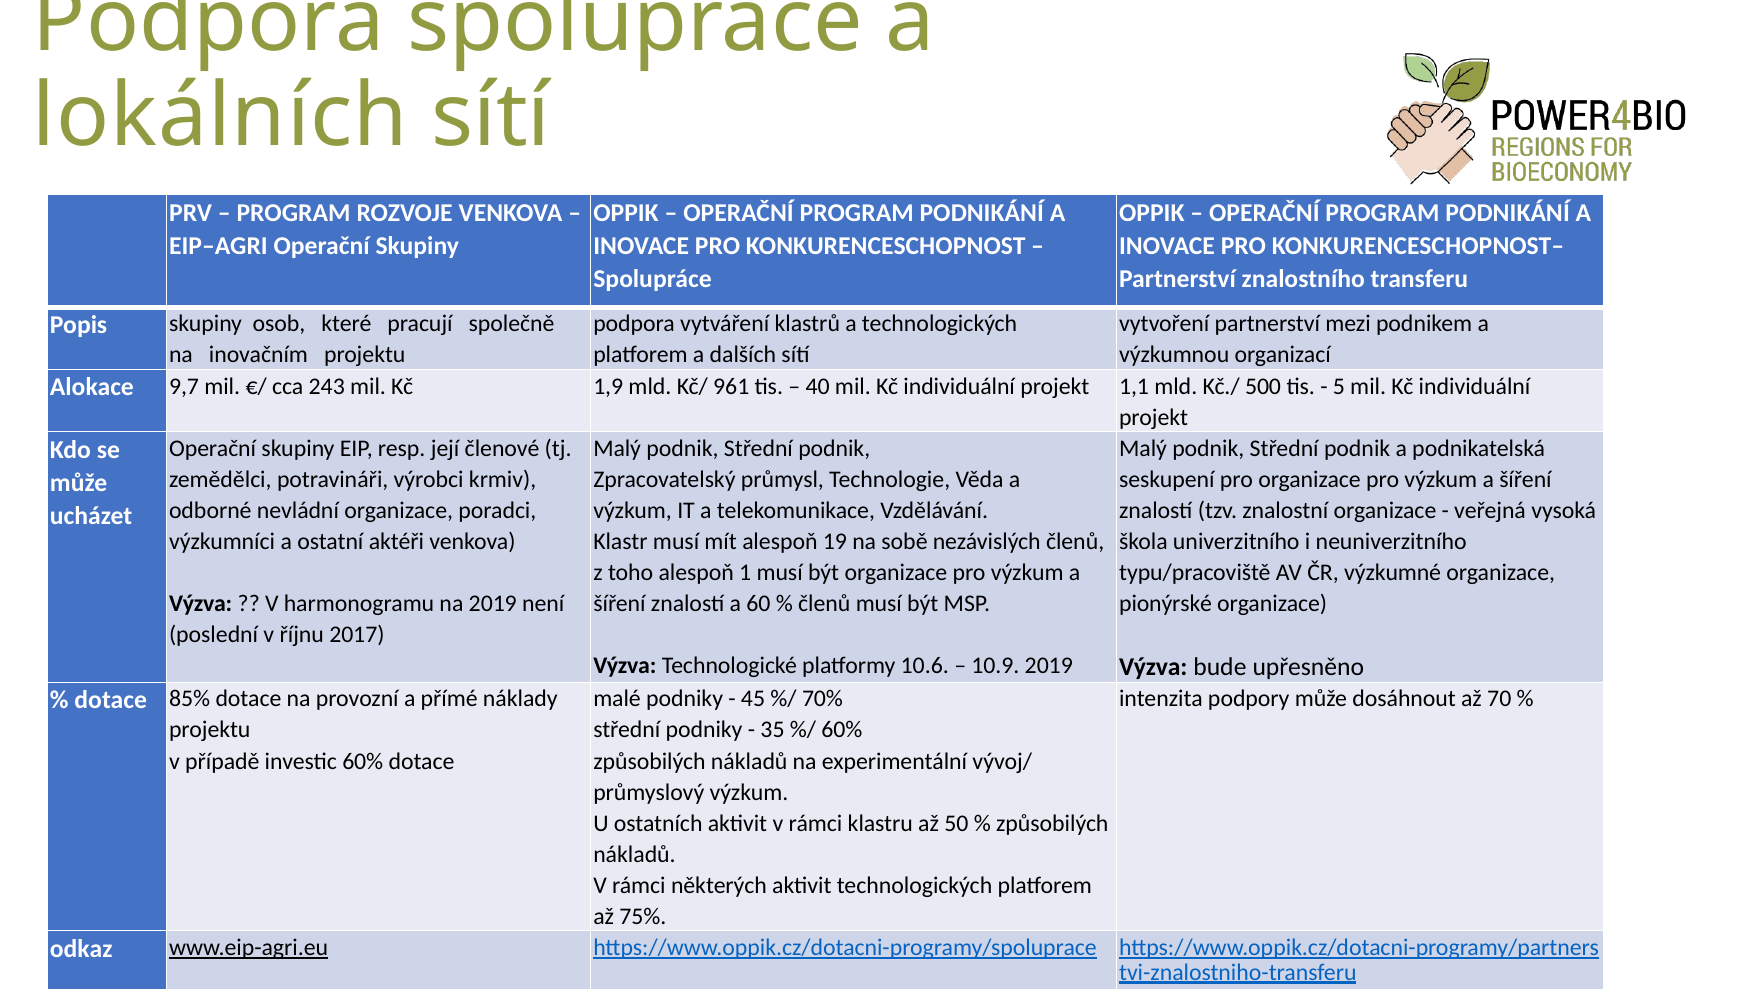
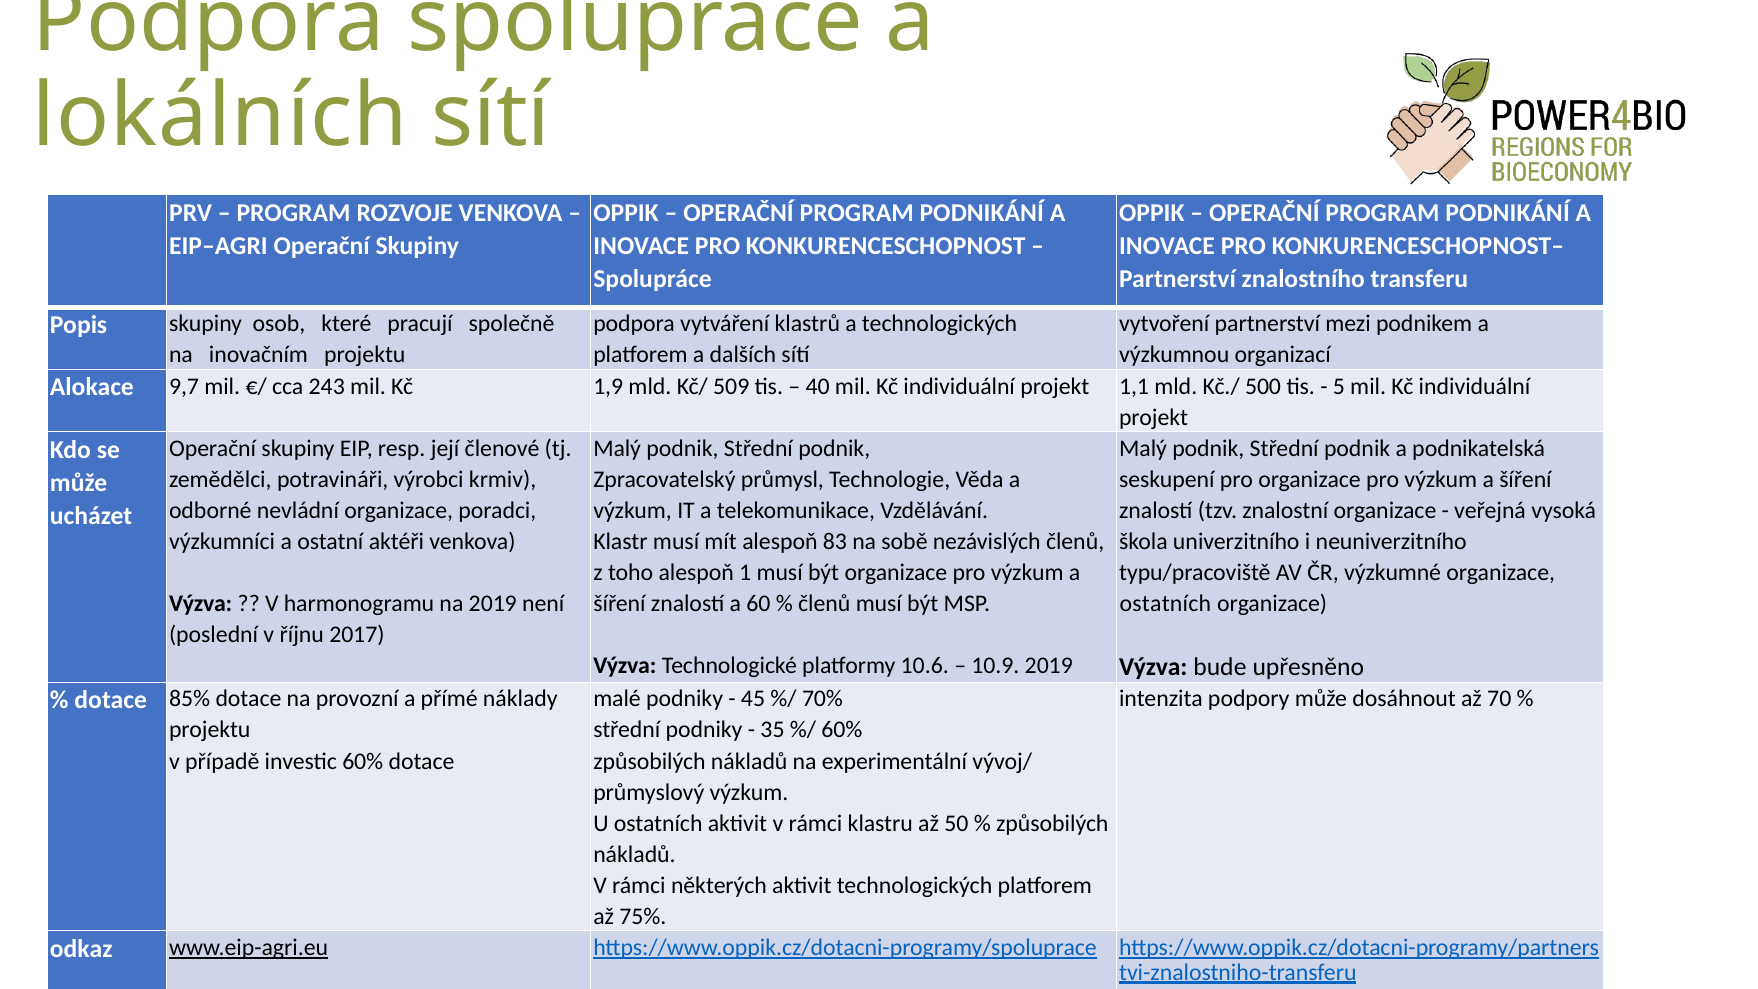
961: 961 -> 509 (731, 386)
19: 19 -> 83 (835, 541)
pionýrské: pionýrské -> ostatních (1165, 603)
